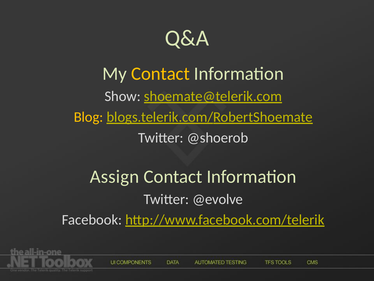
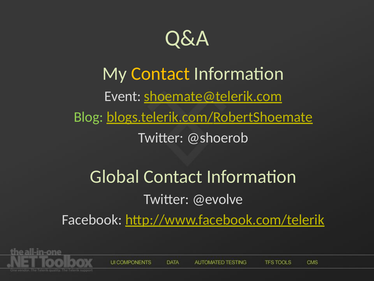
Show: Show -> Event (123, 96)
Blog colour: yellow -> light green (89, 117)
Assign: Assign -> Global (115, 176)
